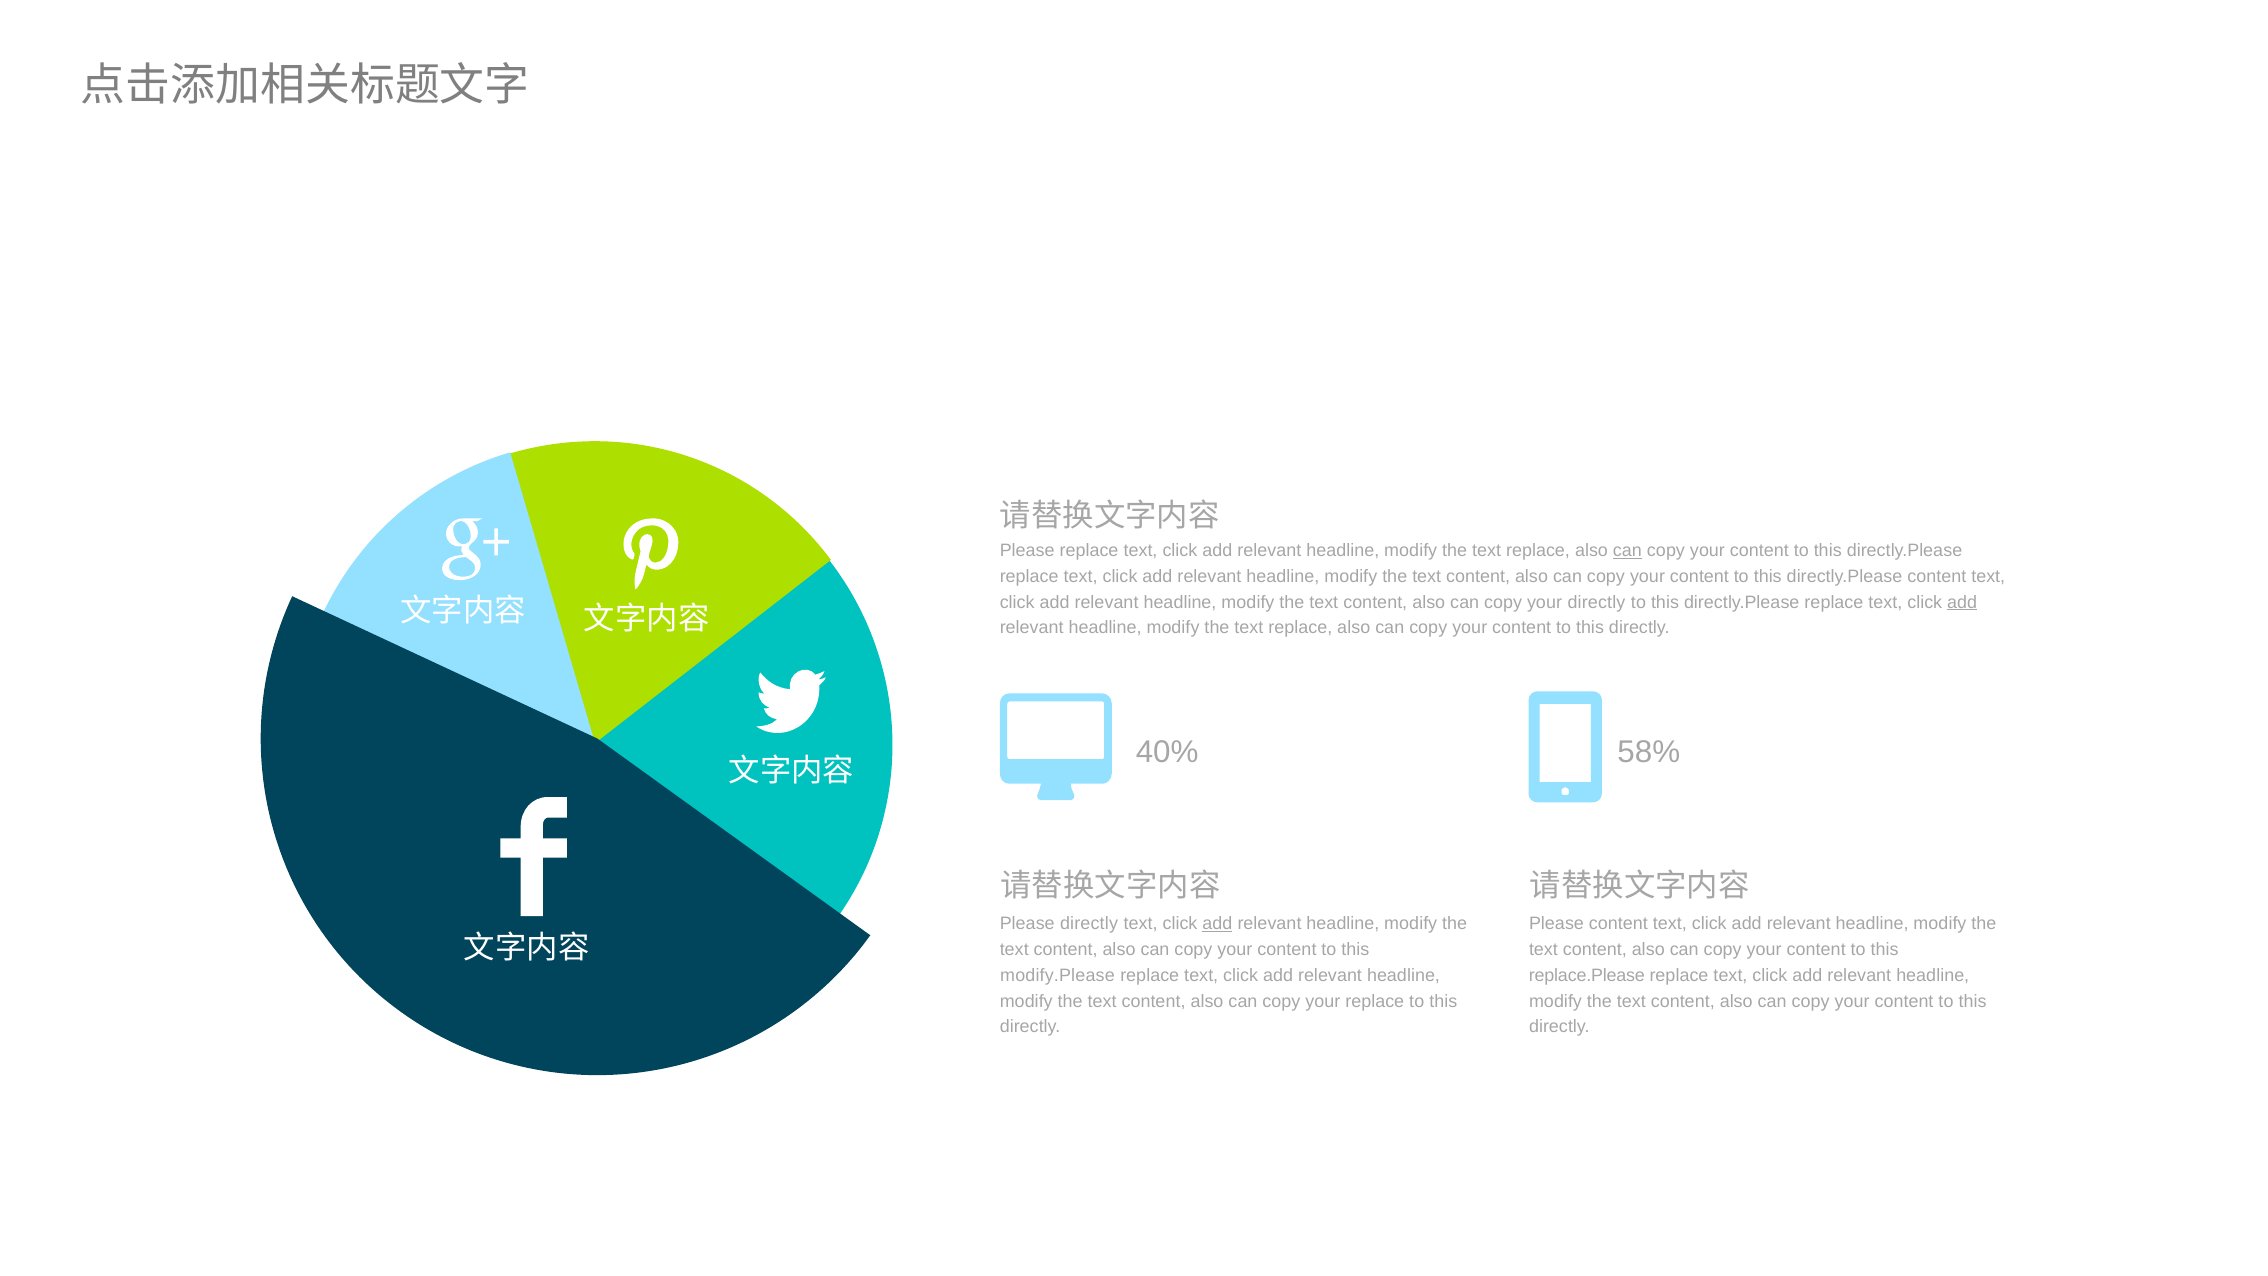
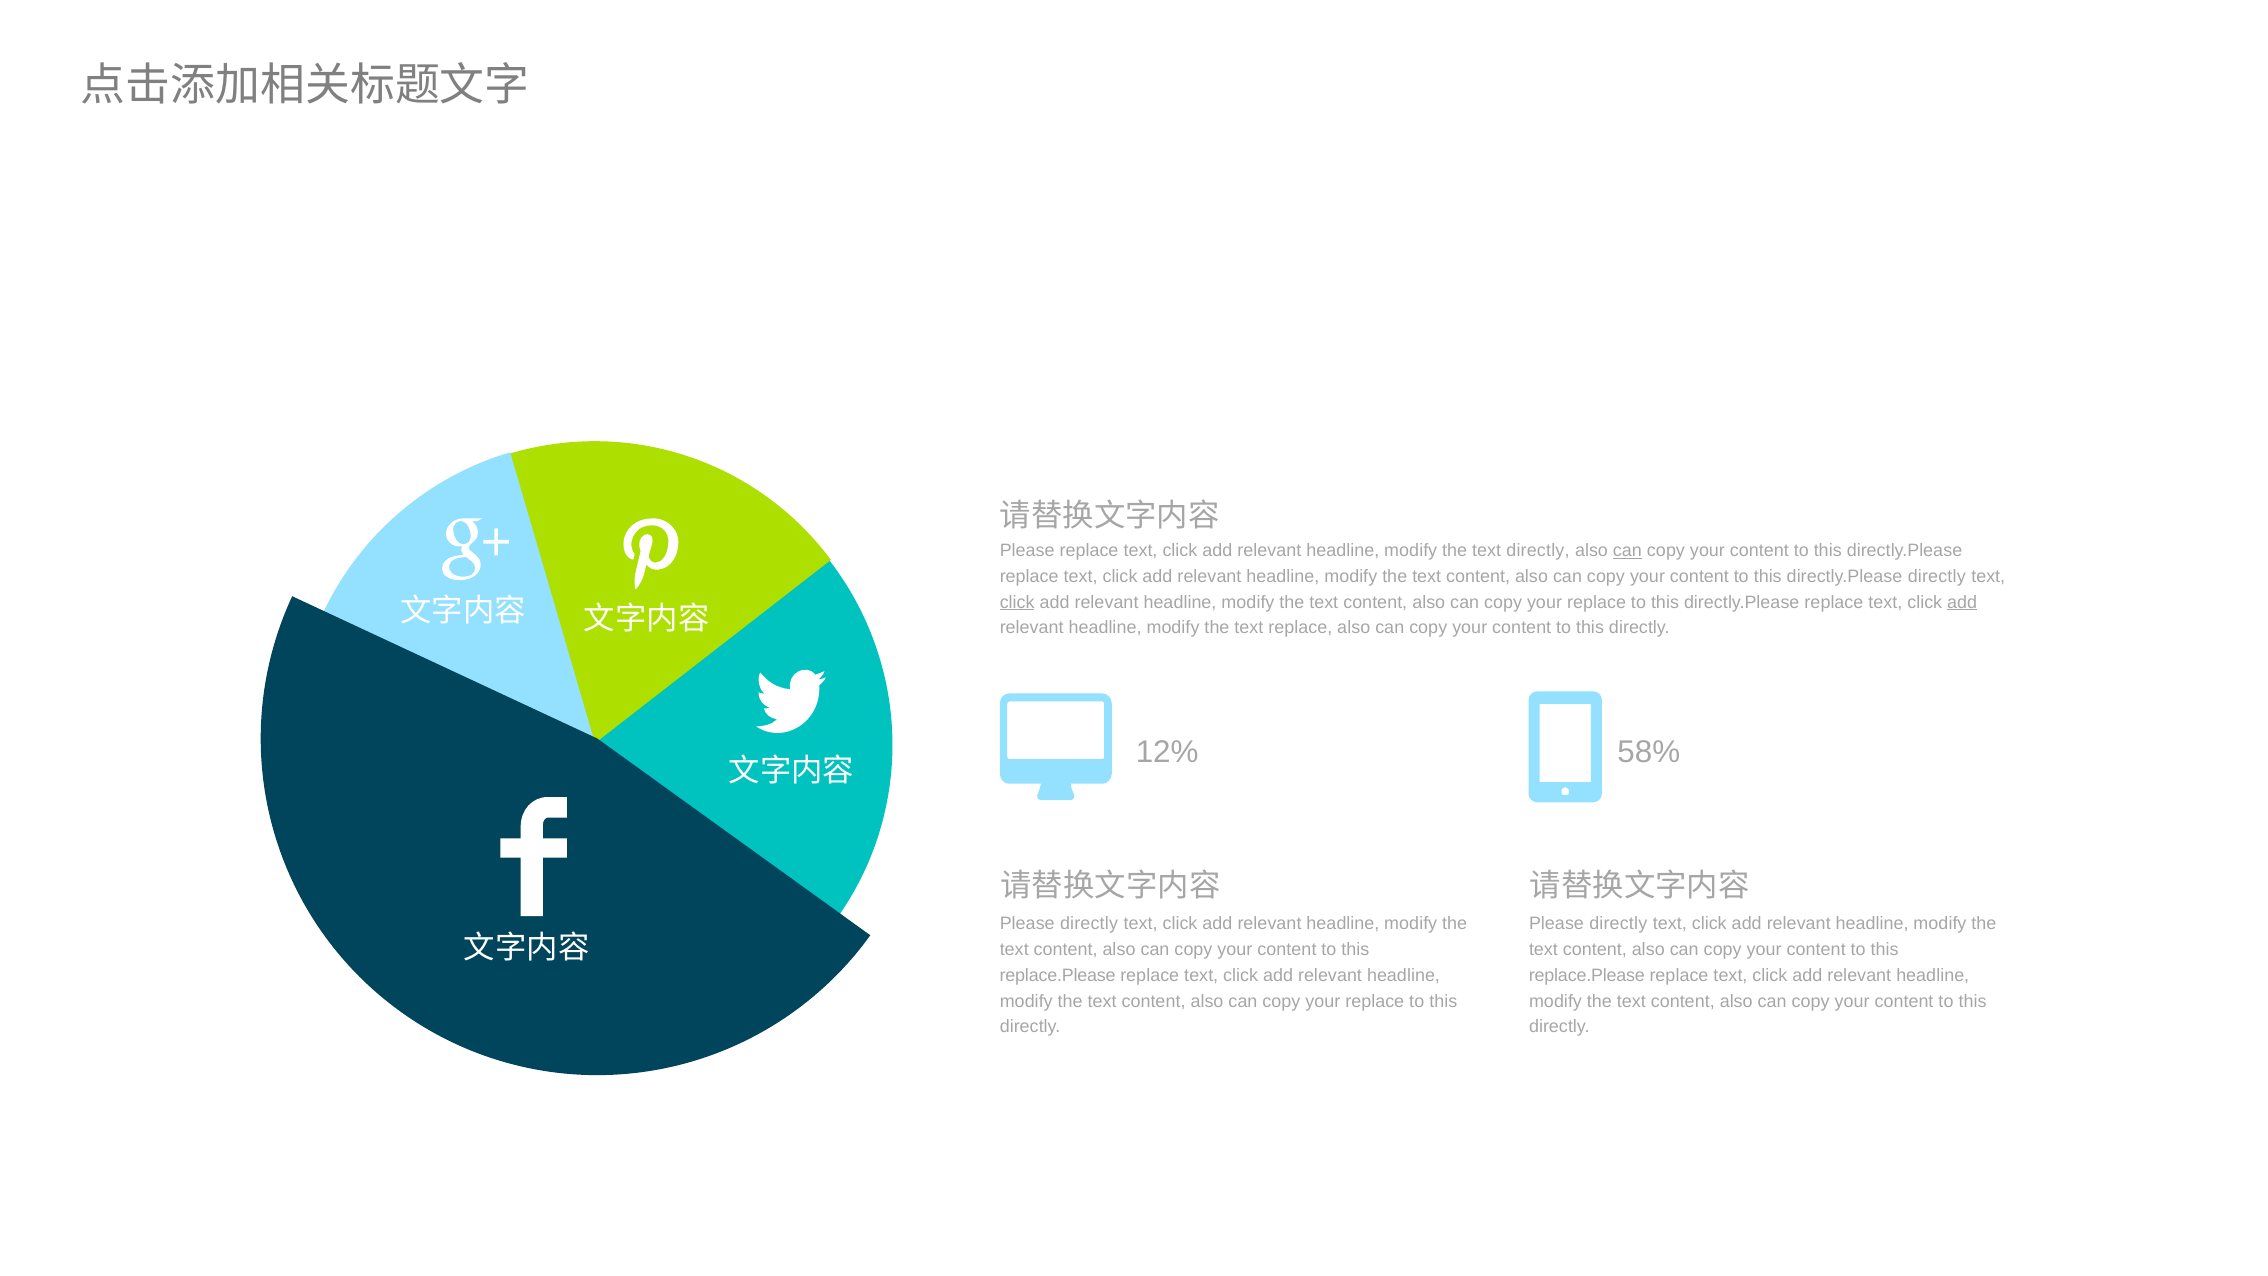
replace: replace -> directly (1538, 551)
directly.Please content: content -> directly (1937, 576)
click underline: none -> present (1017, 602)
directly: directly -> replace (1597, 602)
40%: 40% -> 12% (1167, 752)
add underline: present -> none (1217, 924)
content: content -> directly (1618, 924)
modify.Please: modify.Please -> replace.Please (1058, 975)
